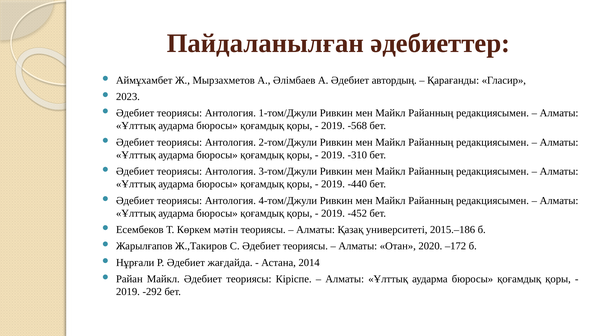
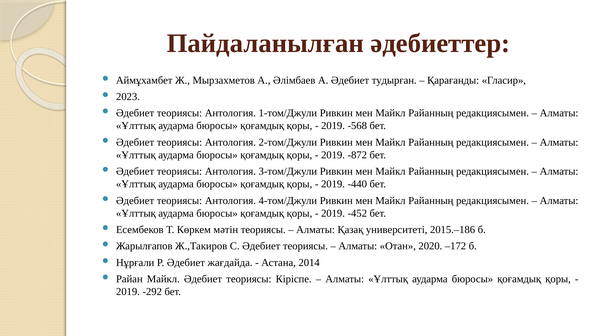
автордың: автордың -> тудырған (394, 80)
-310: -310 -> -872 (357, 155)
